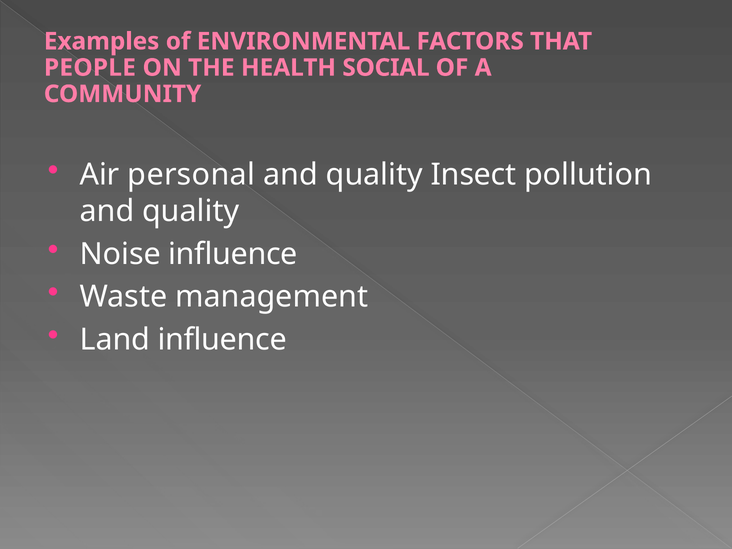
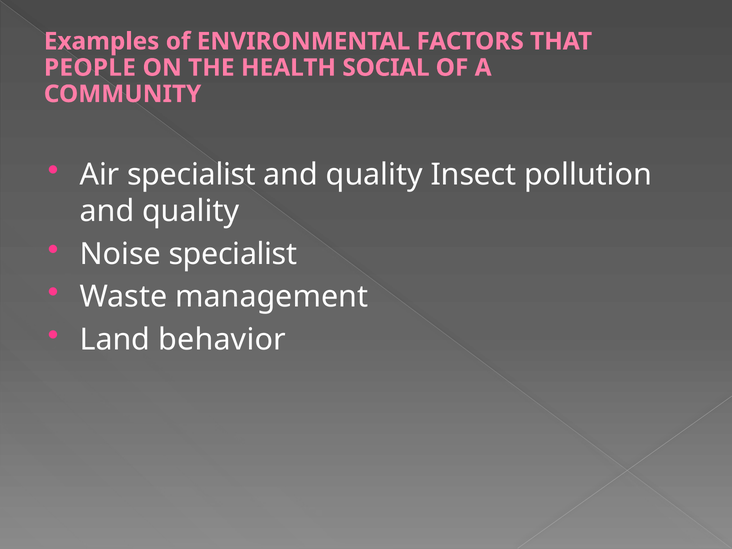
Air personal: personal -> specialist (192, 175)
Noise influence: influence -> specialist (233, 254)
Land influence: influence -> behavior (222, 339)
